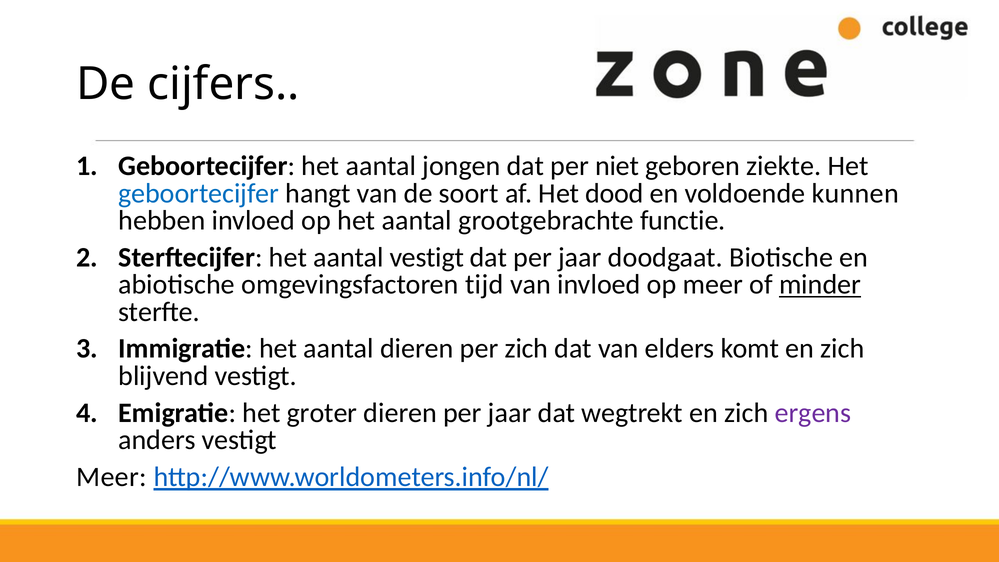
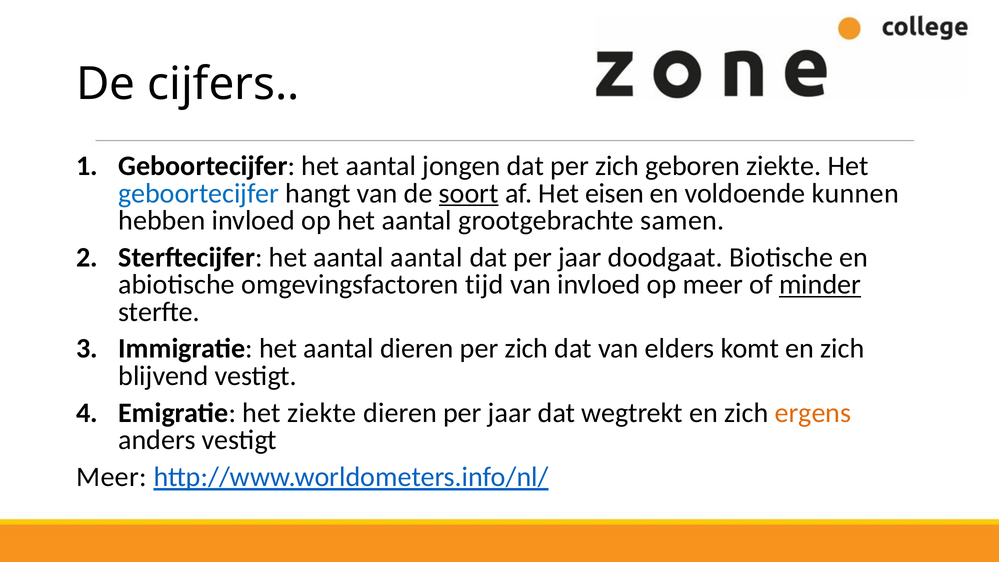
dat per niet: niet -> zich (617, 166)
soort underline: none -> present (469, 193)
dood: dood -> eisen (615, 193)
functie: functie -> samen (682, 221)
aantal vestigt: vestigt -> aantal (426, 257)
het groter: groter -> ziekte (322, 413)
ergens colour: purple -> orange (813, 413)
